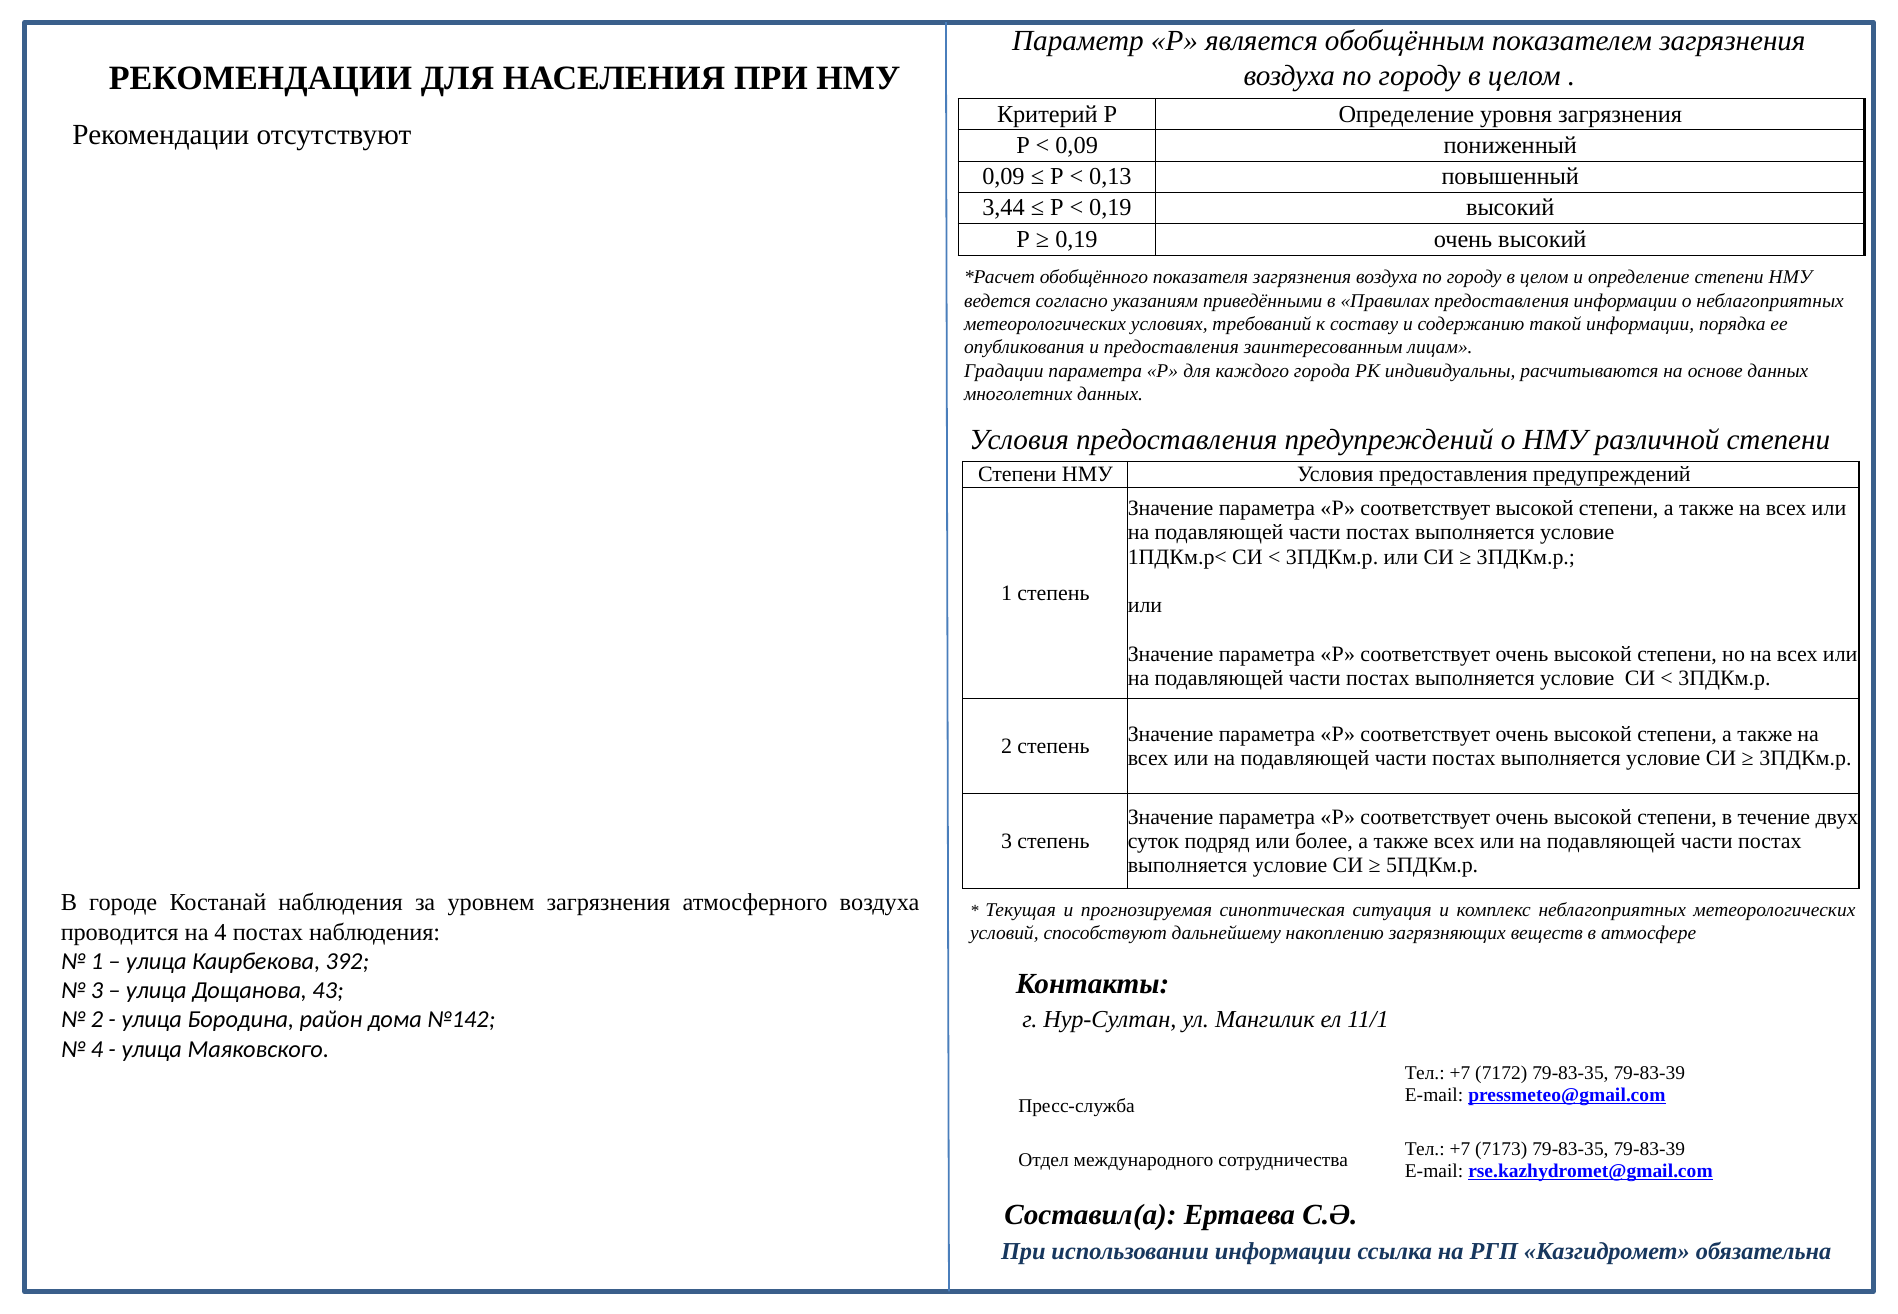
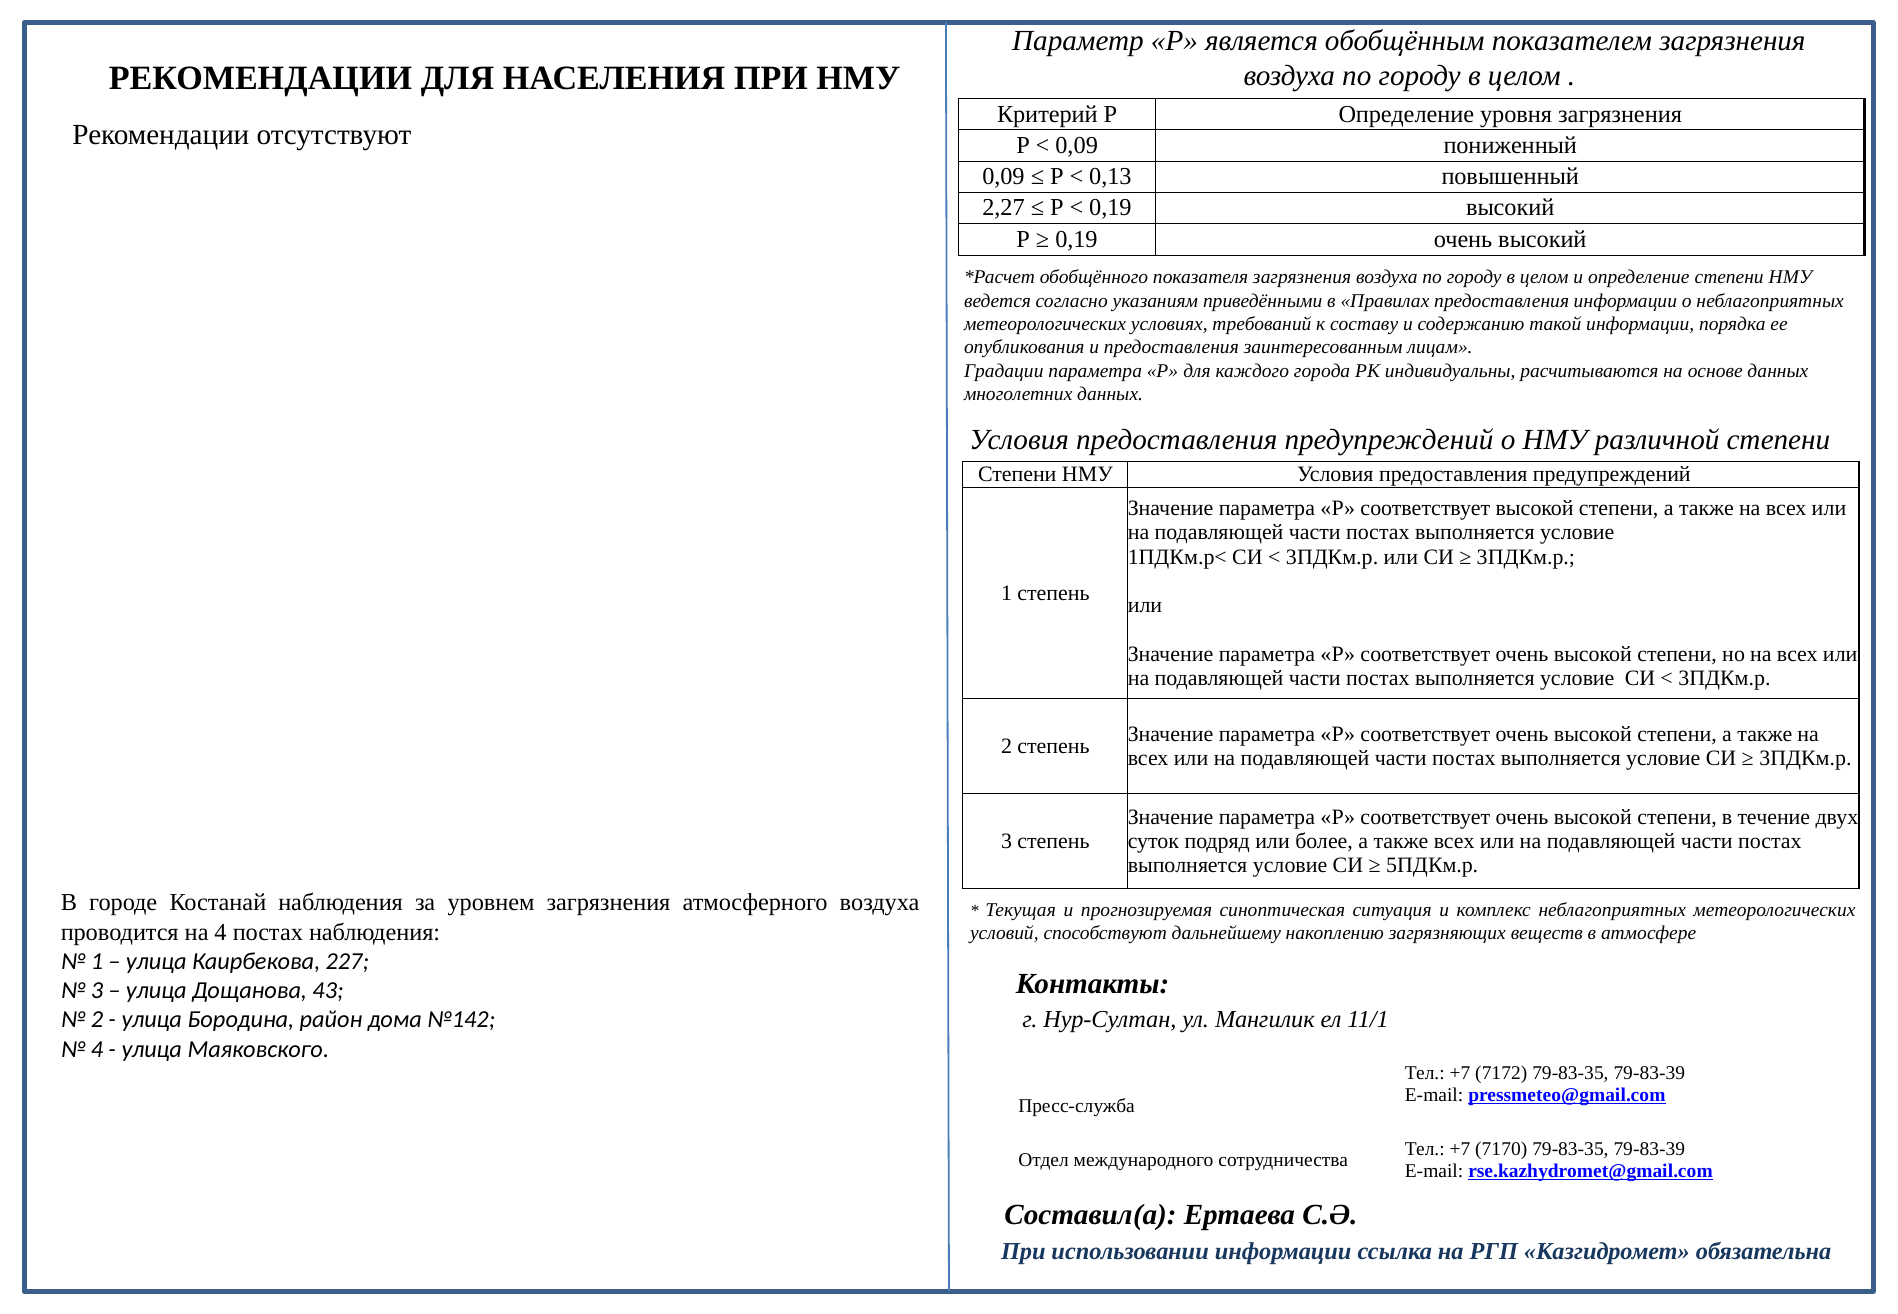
3,44: 3,44 -> 2,27 (1004, 208)
392: 392 -> 227 (347, 961)
7173: 7173 -> 7170 (1501, 1149)
